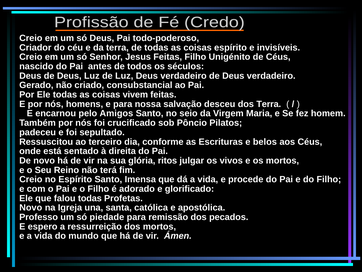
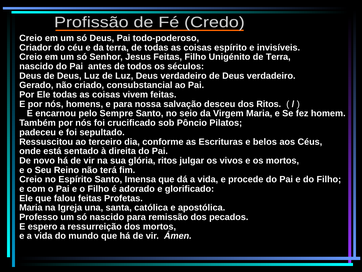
de Céus: Céus -> Terra (278, 57)
dos Terra: Terra -> Ritos (269, 104)
Amigos: Amigos -> Sempre (116, 113)
falou todas: todas -> feitas (90, 198)
Novo: Novo -> Maria (31, 207)
só piedade: piedade -> nascido (107, 217)
